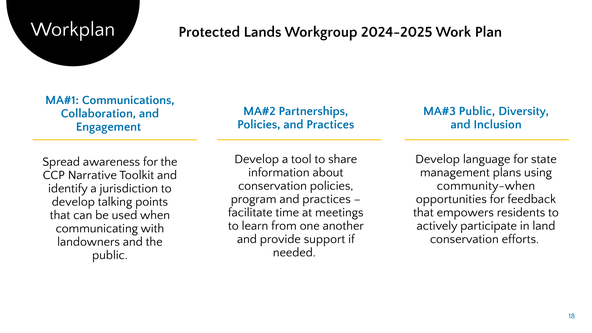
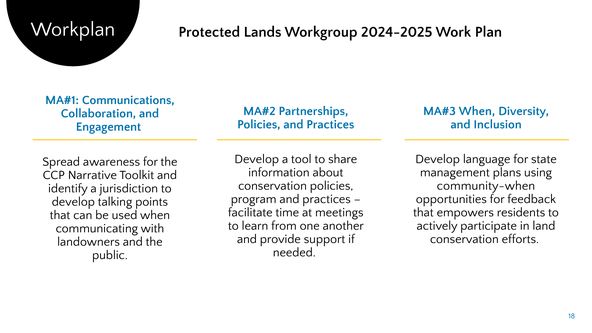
Public: Public -> When (477, 111)
